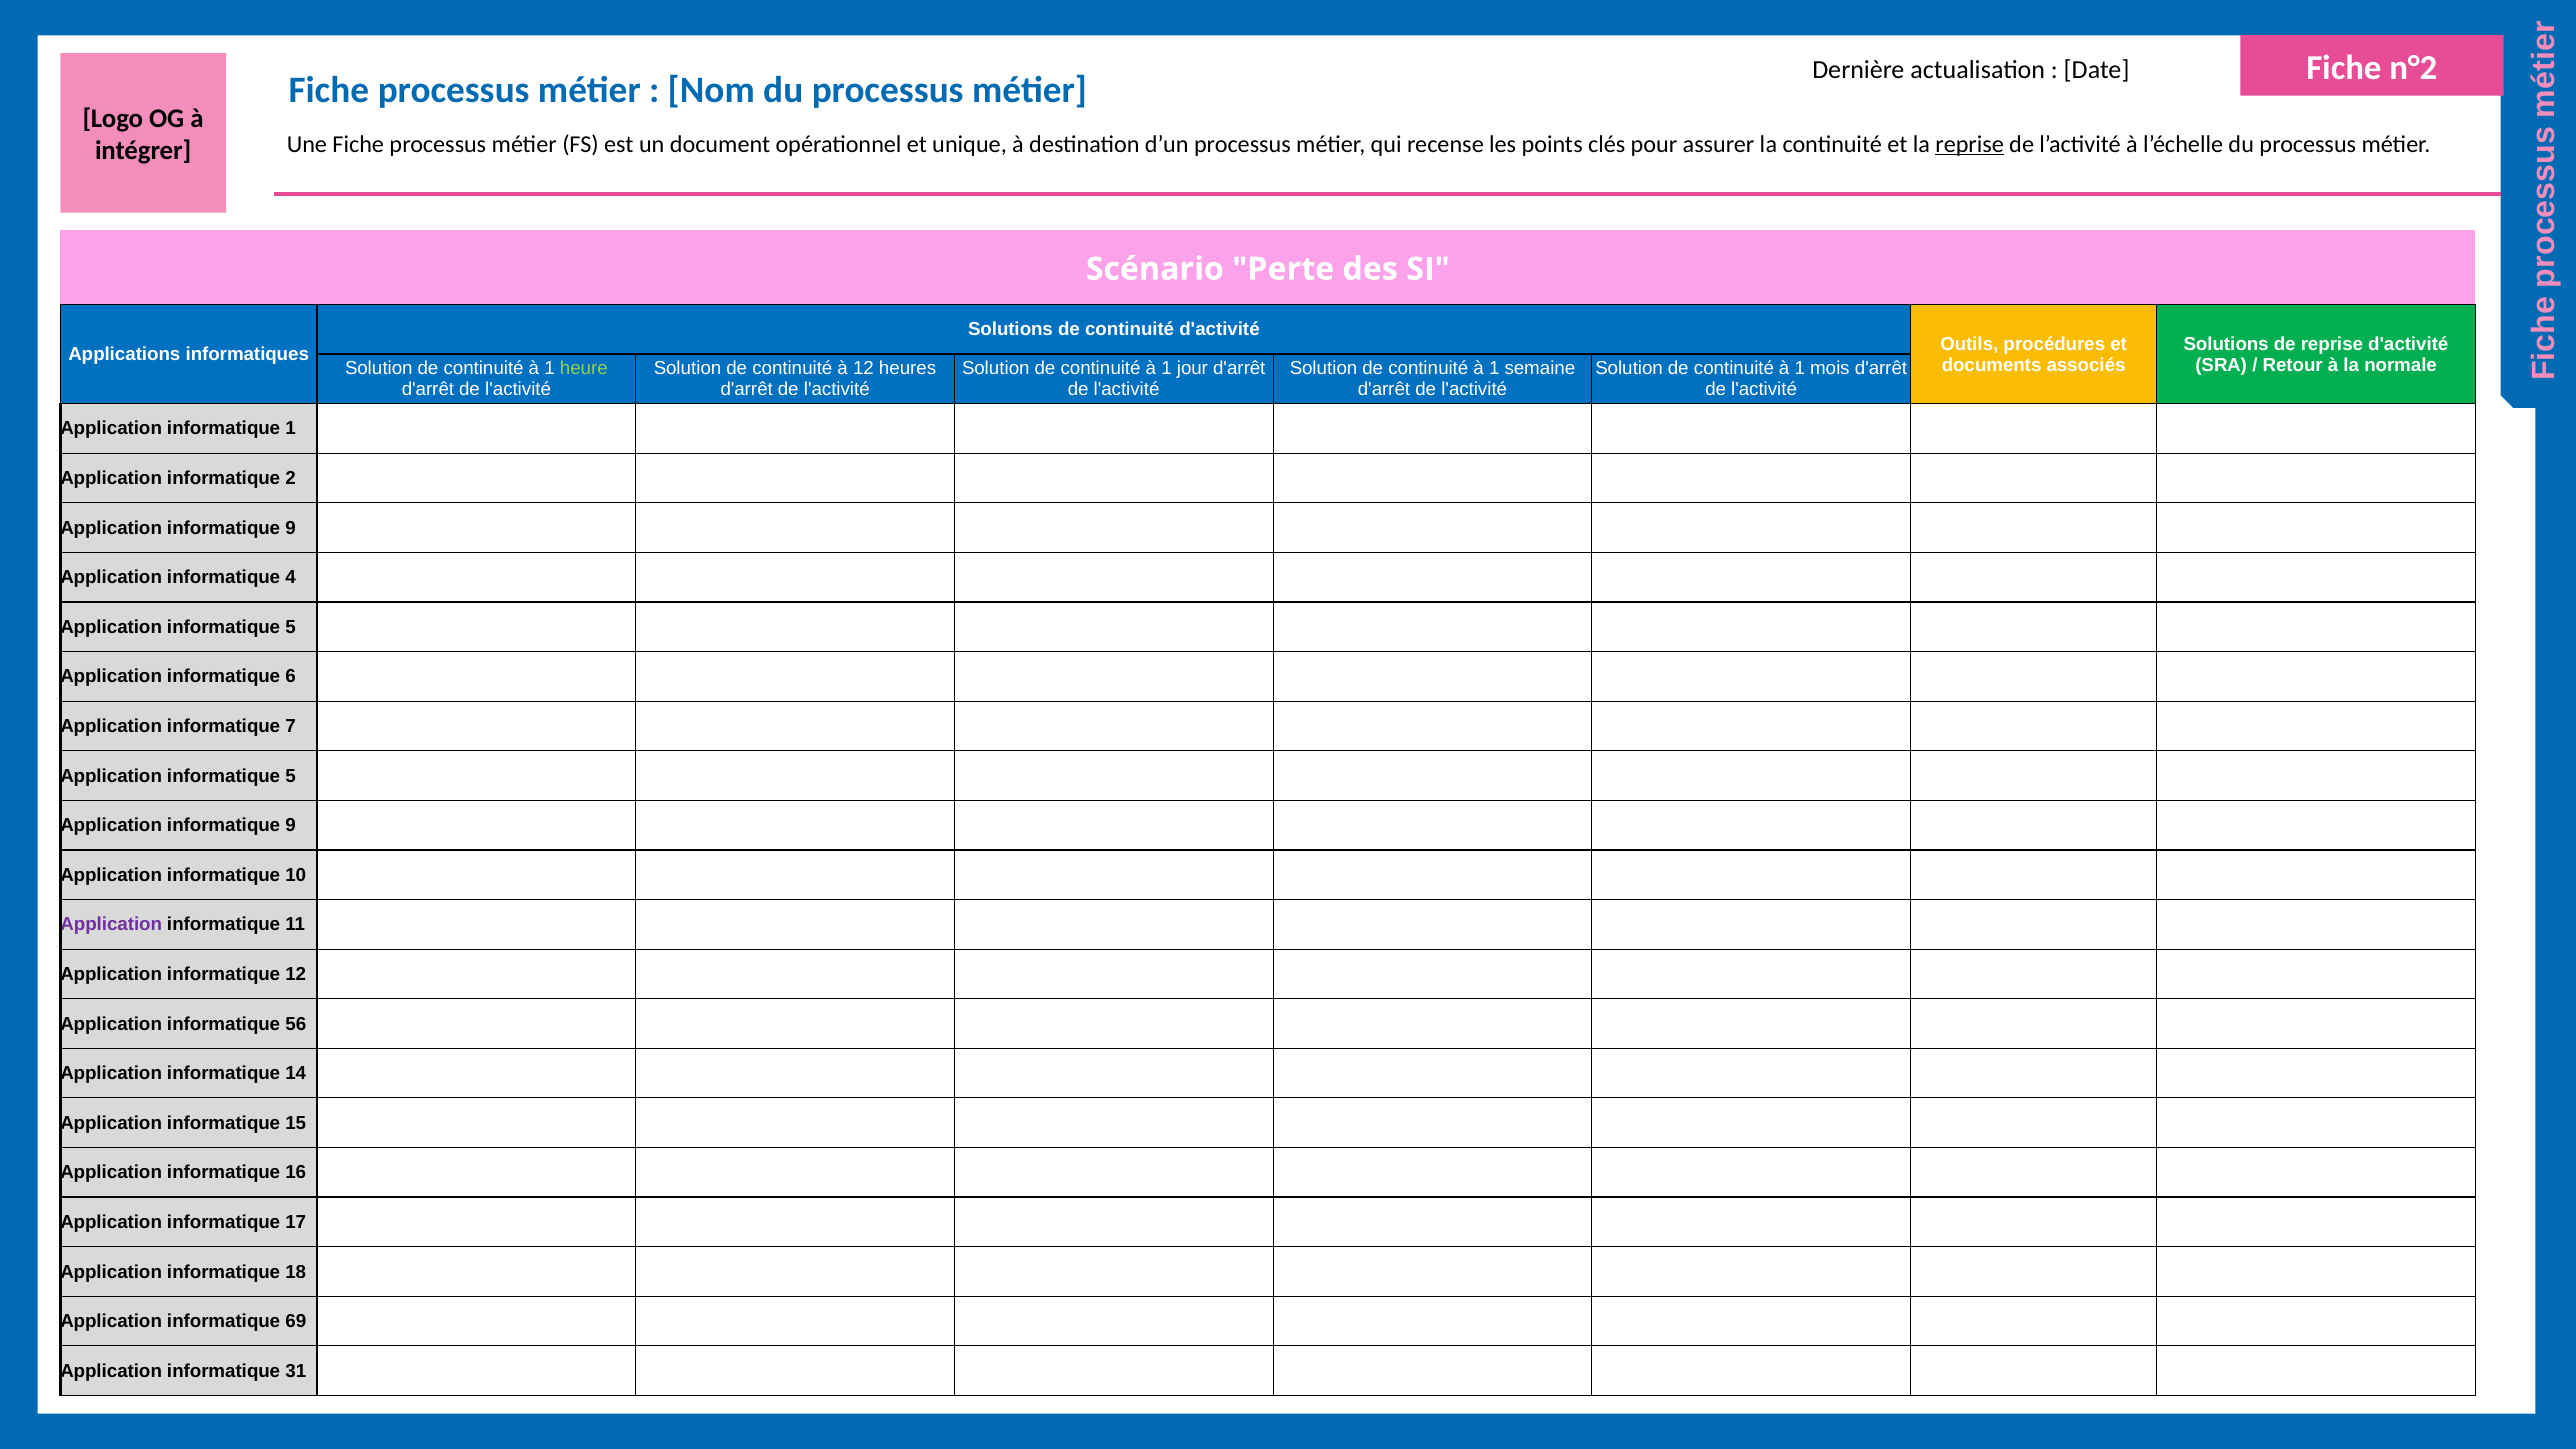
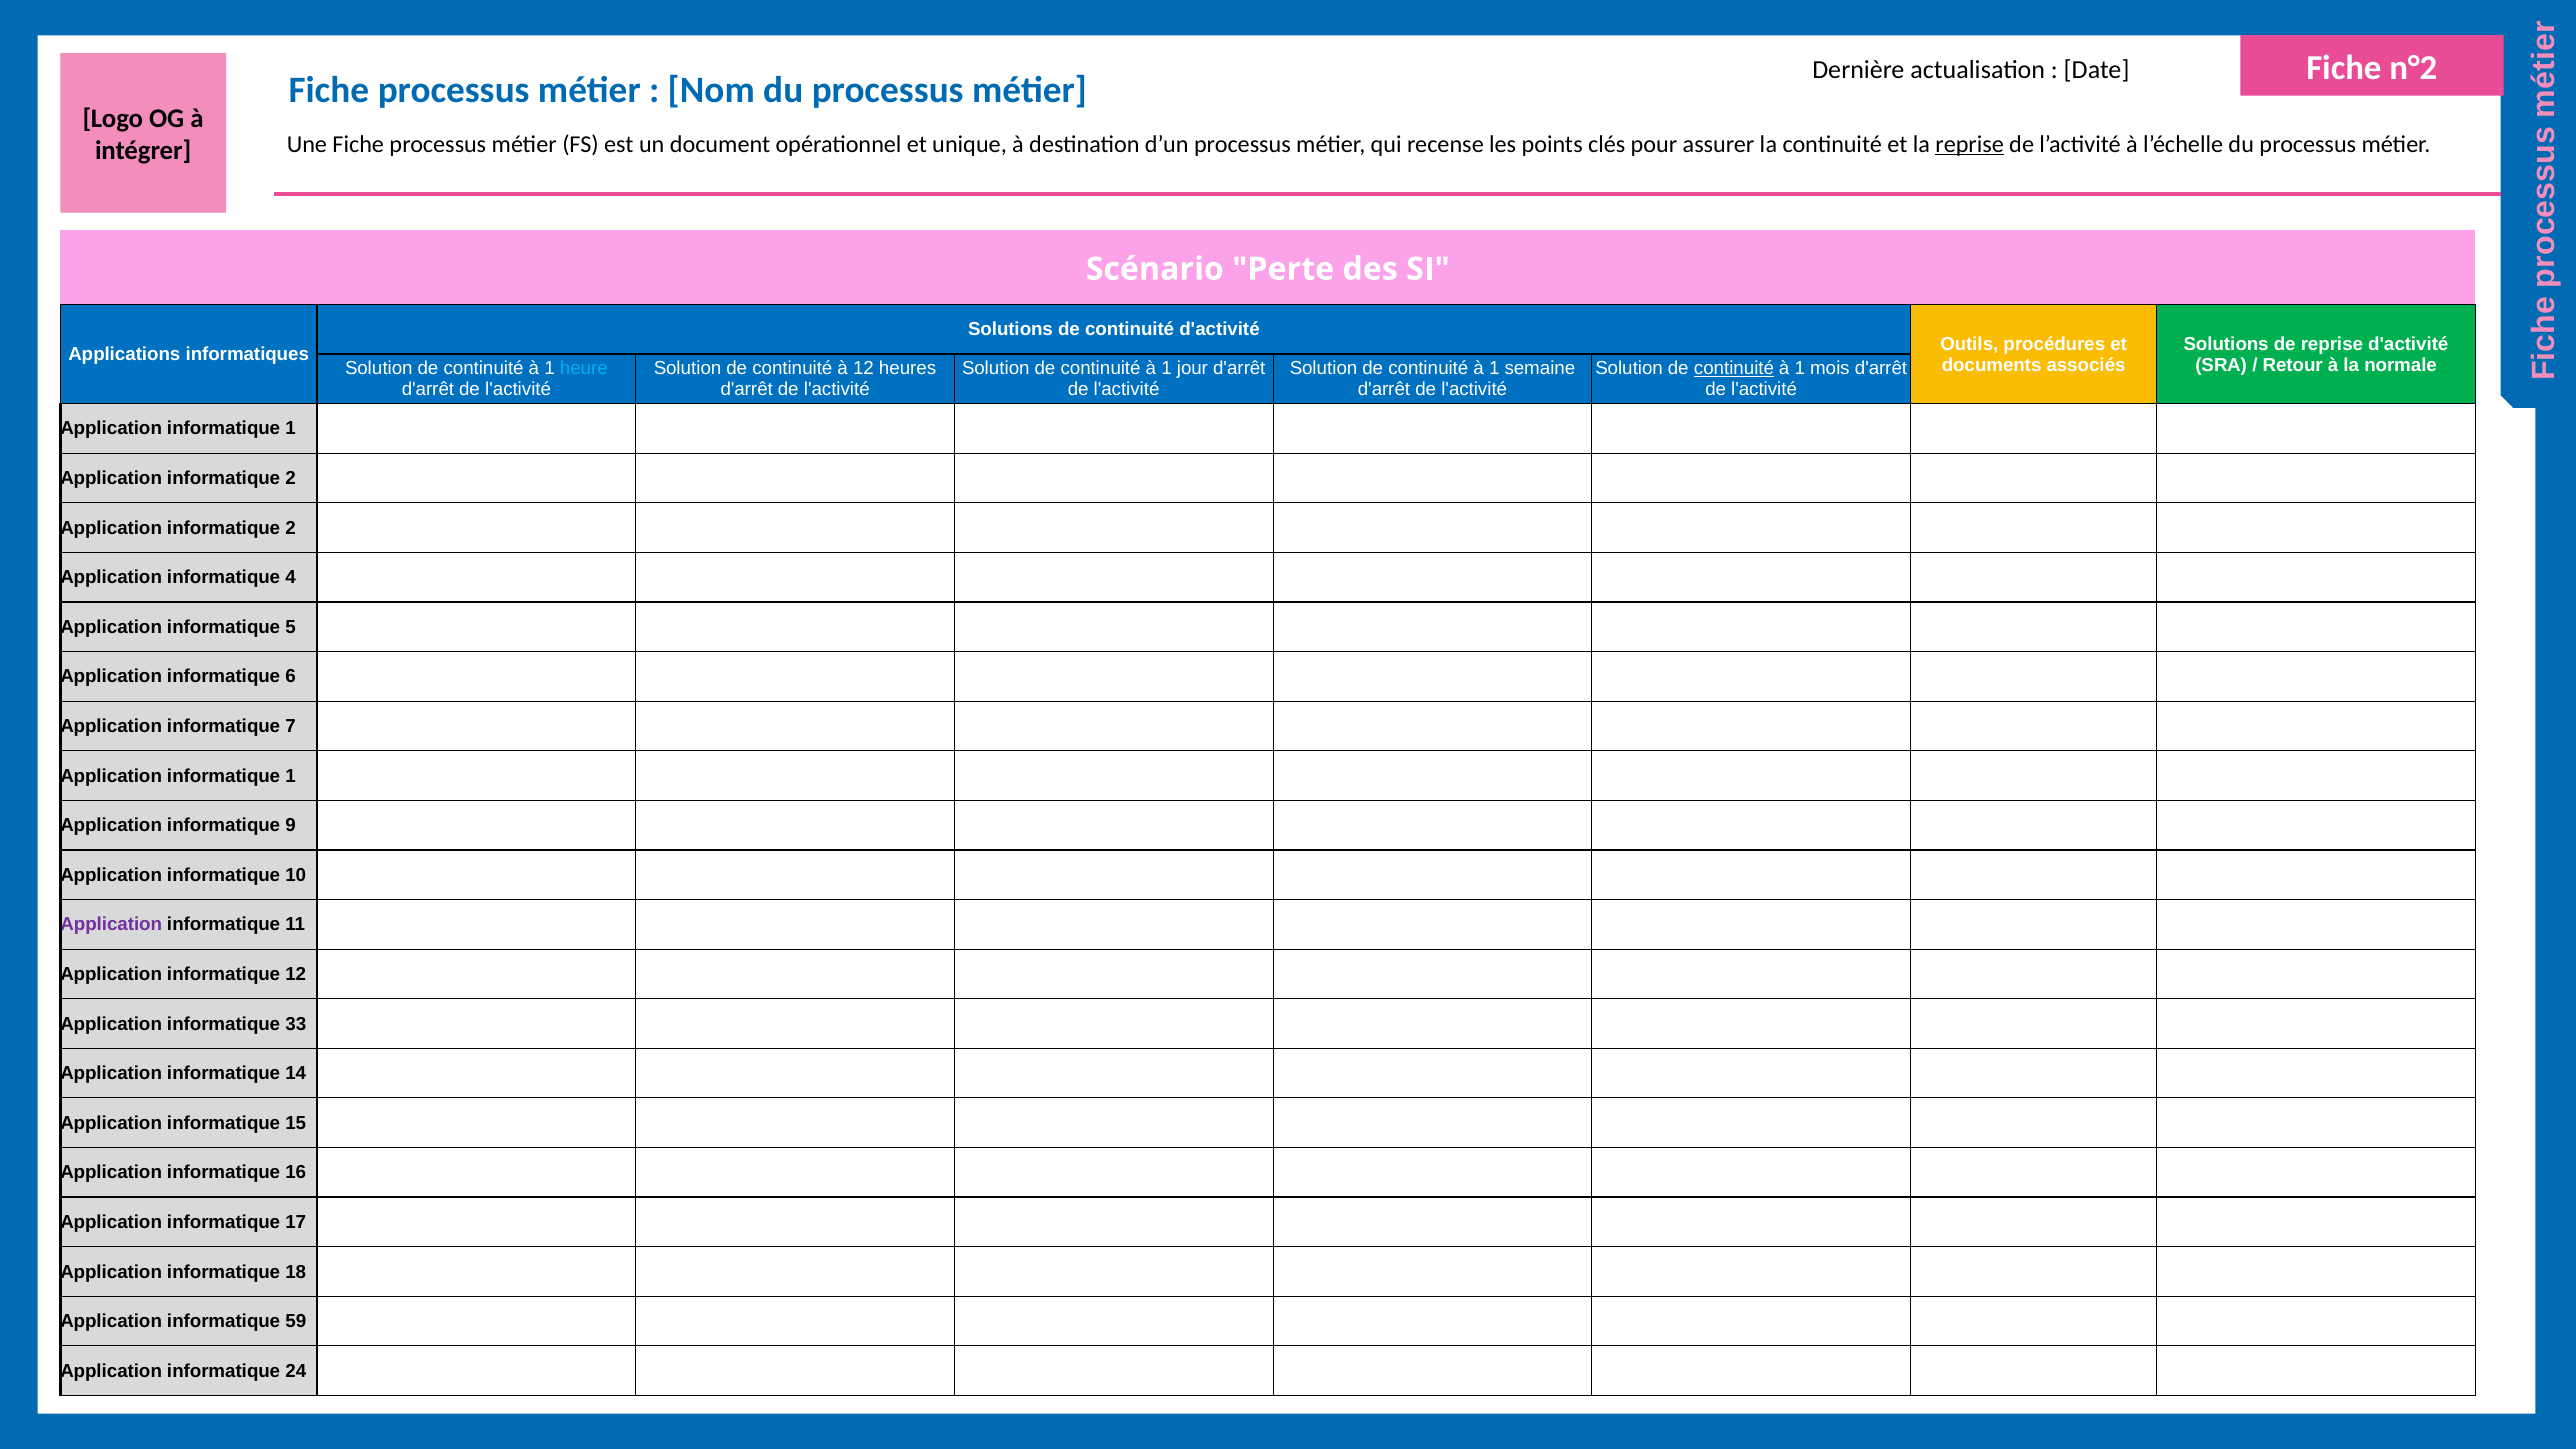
heure colour: light green -> light blue (584, 369)
continuité underline: none -> present (1734, 369)
9: 9 -> 2 (291, 528)
5: 5 -> 1 (291, 776)
56: 56 -> 33 (296, 1024)
69: 69 -> 59 (296, 1321)
31: 31 -> 24 (296, 1371)
